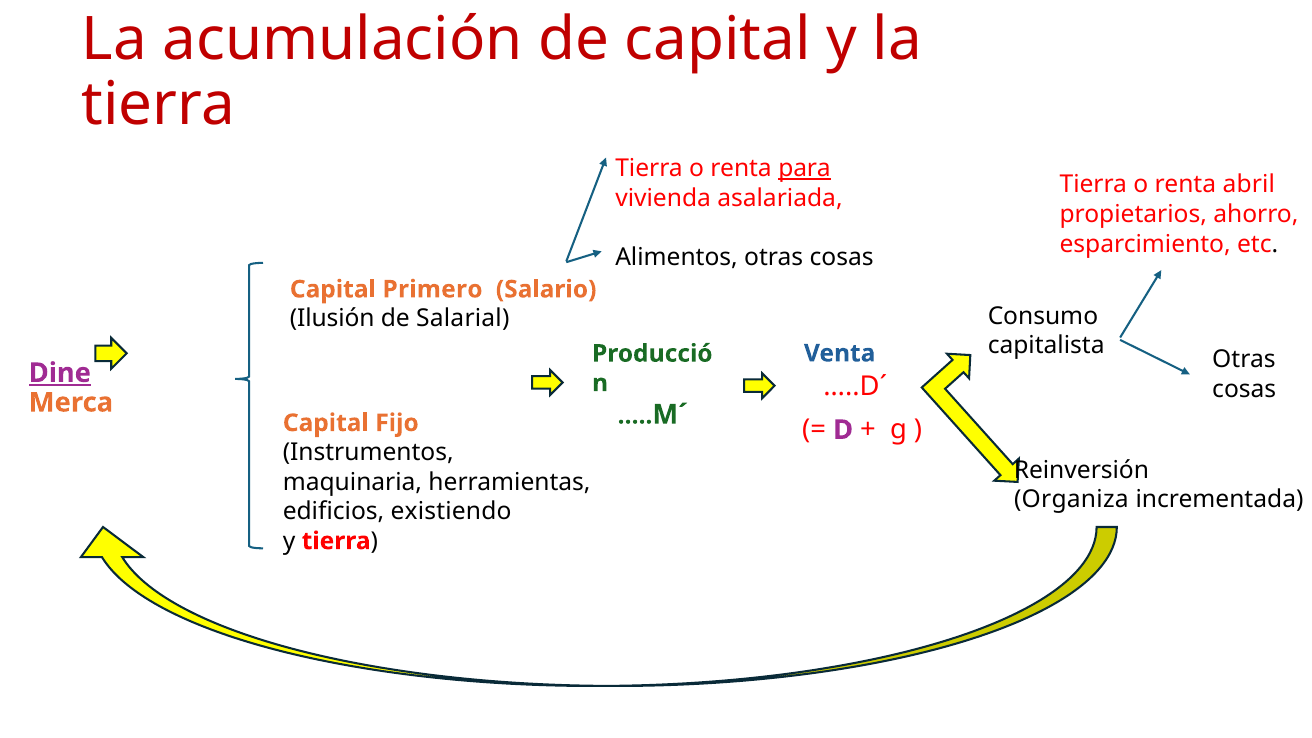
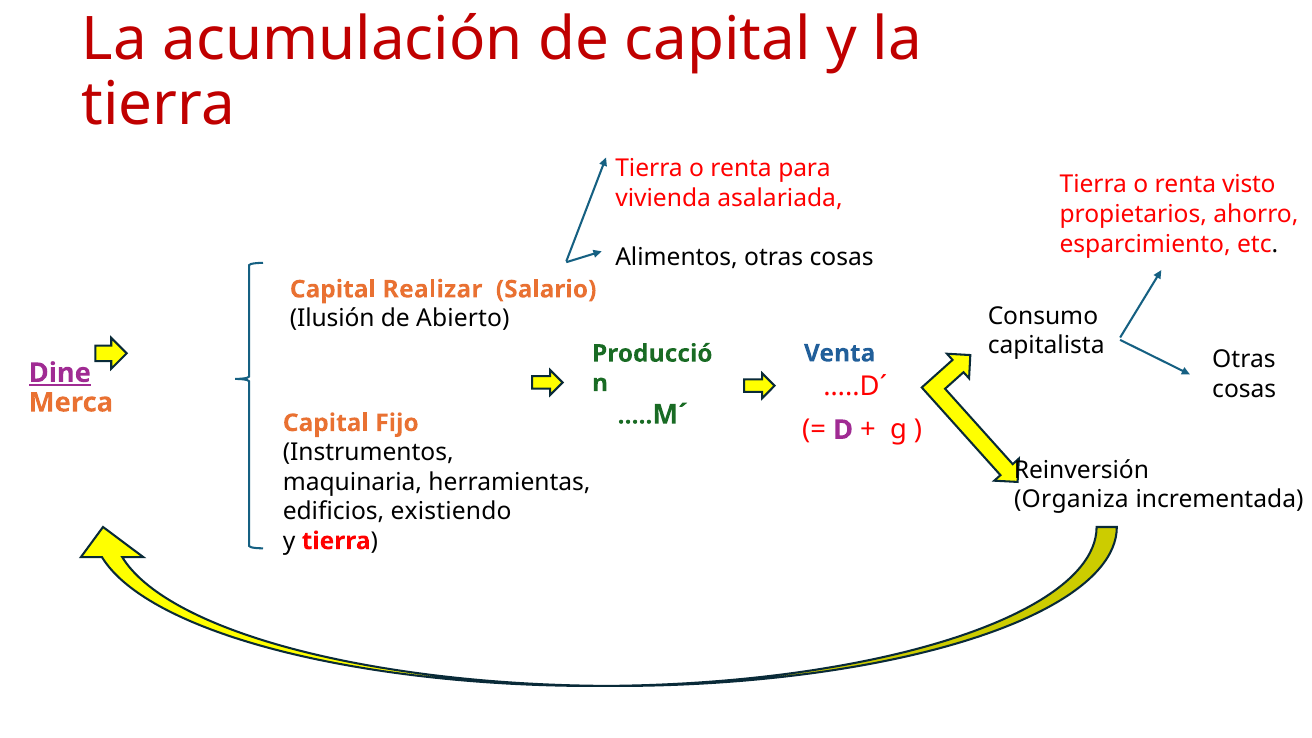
para underline: present -> none (805, 168)
abril: abril -> visto (1249, 185)
Primero: Primero -> Realizar (433, 289)
Salarial: Salarial -> Abierto (463, 319)
